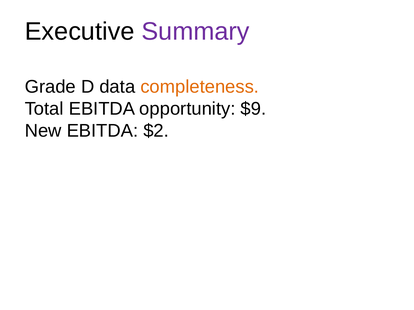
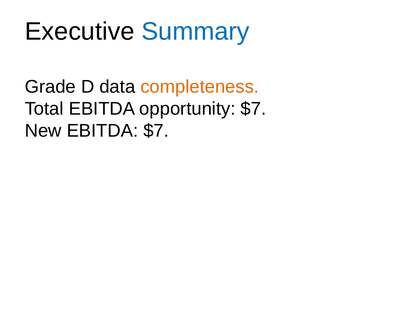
Summary colour: purple -> blue (196, 31)
opportunity $9: $9 -> $7 (253, 109)
EBITDA $2: $2 -> $7 (156, 131)
